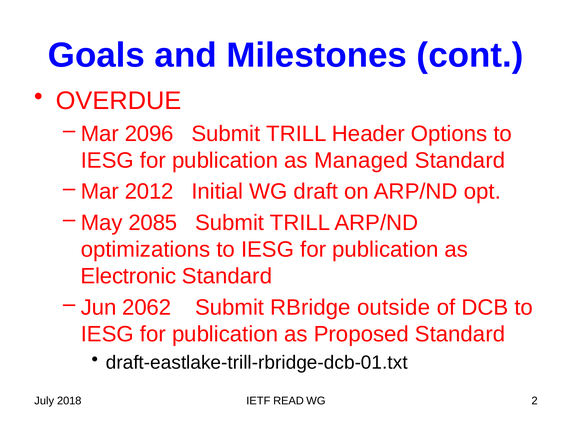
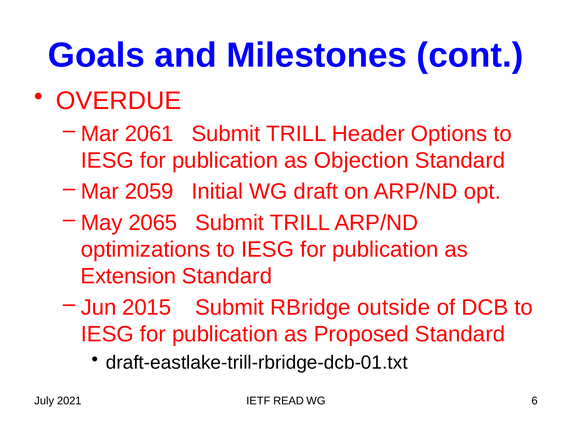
2096: 2096 -> 2061 (149, 134)
Managed: Managed -> Objection (361, 160)
2012: 2012 -> 2059 (149, 192)
2085: 2085 -> 2065 (153, 223)
Electronic: Electronic -> Extension (128, 276)
2062: 2062 -> 2015 (147, 307)
2018: 2018 -> 2021 (69, 401)
2: 2 -> 6 (535, 401)
